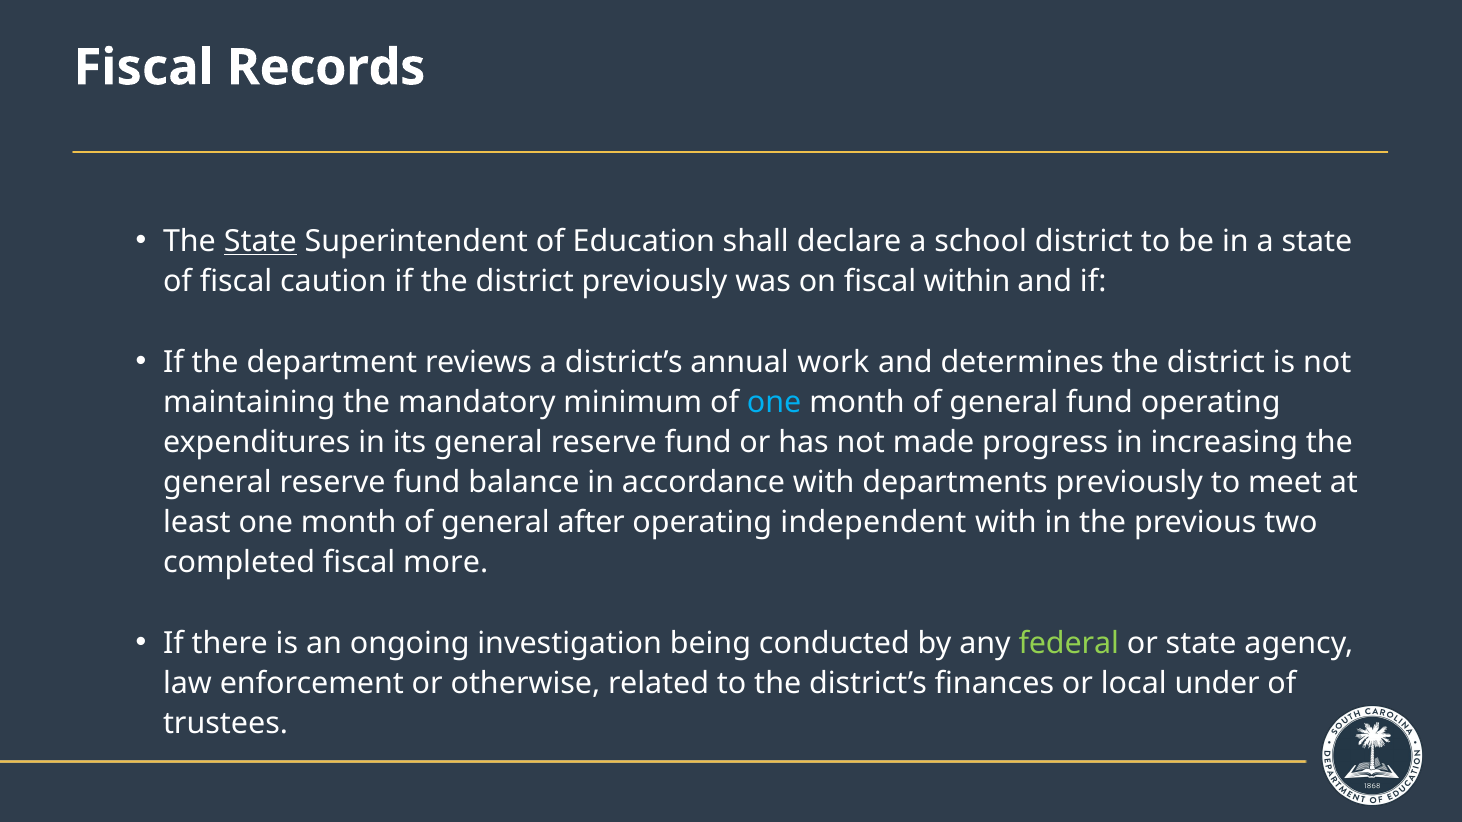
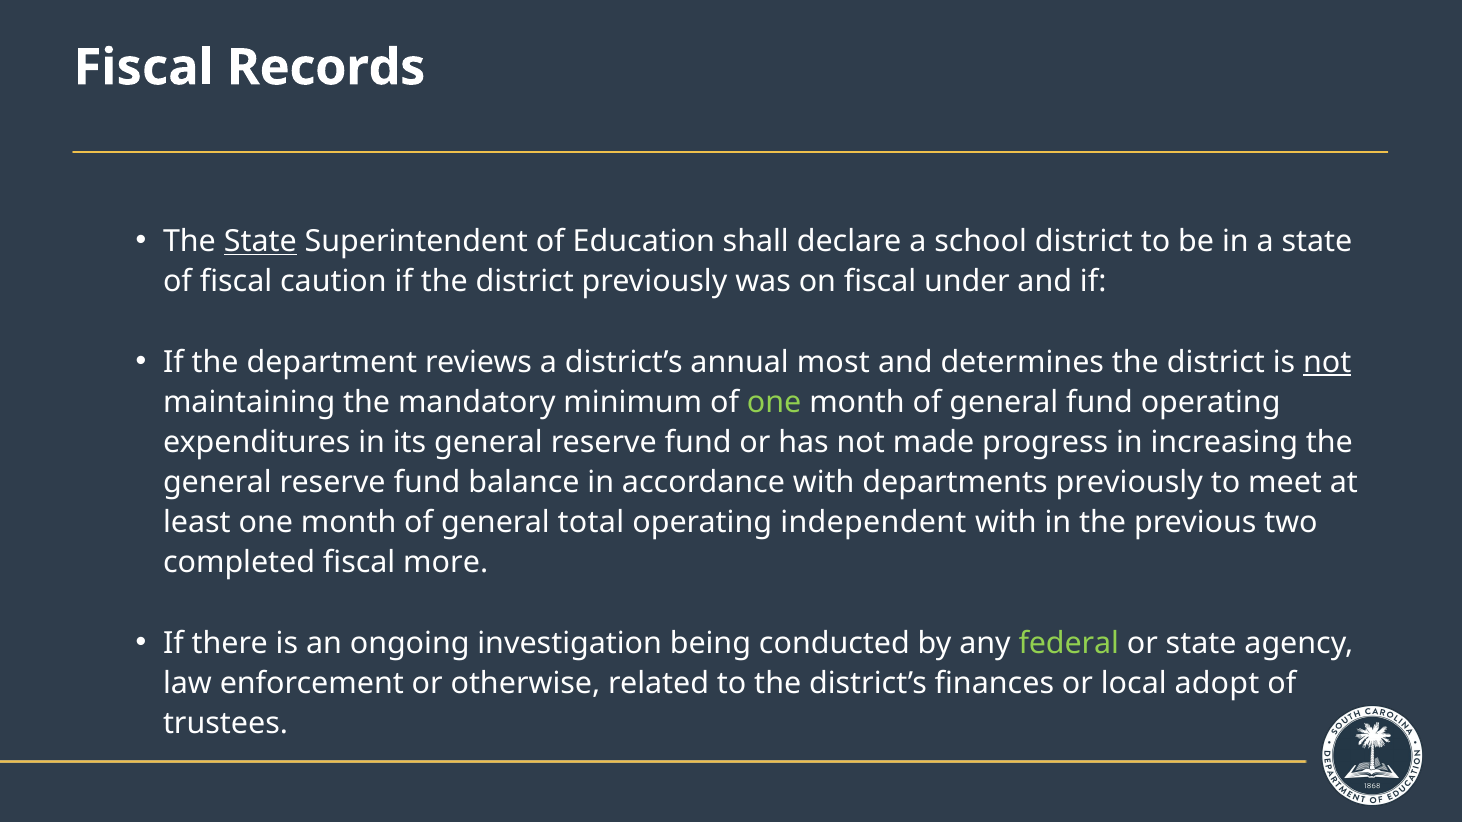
within: within -> under (967, 282)
work: work -> most (833, 362)
not underline: none -> present (1327, 362)
one colour: light blue -> light green (774, 402)
after: after -> total (591, 523)
under: under -> adopt (1217, 684)
